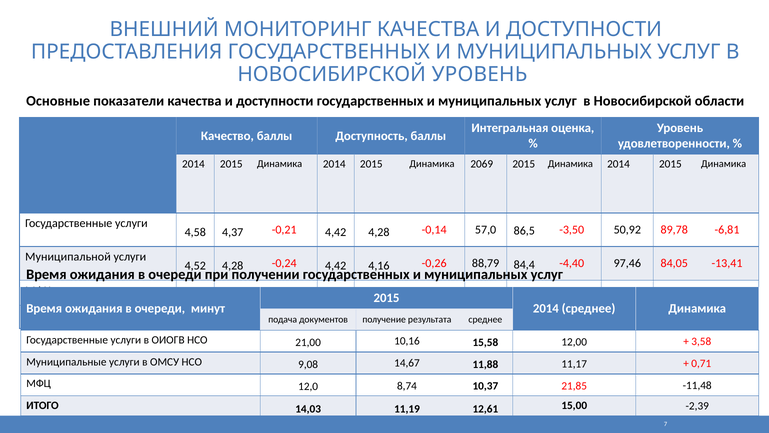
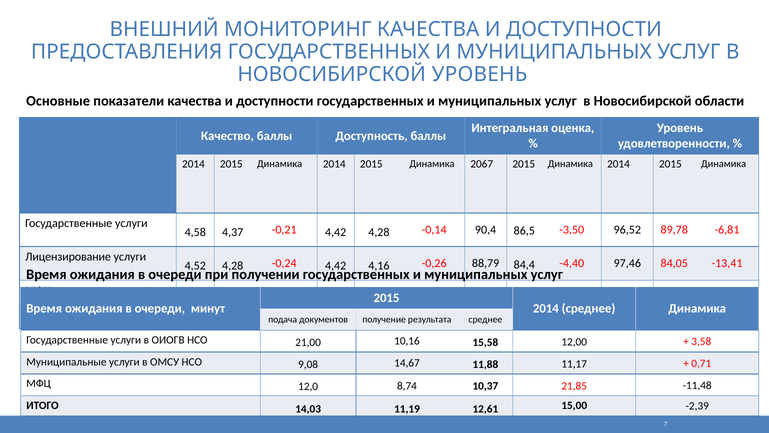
2069: 2069 -> 2067 (482, 164)
57,0: 57,0 -> 90,4 (486, 230)
50,92: 50,92 -> 96,52 (627, 230)
Муниципальной: Муниципальной -> Лицензирование (68, 257)
